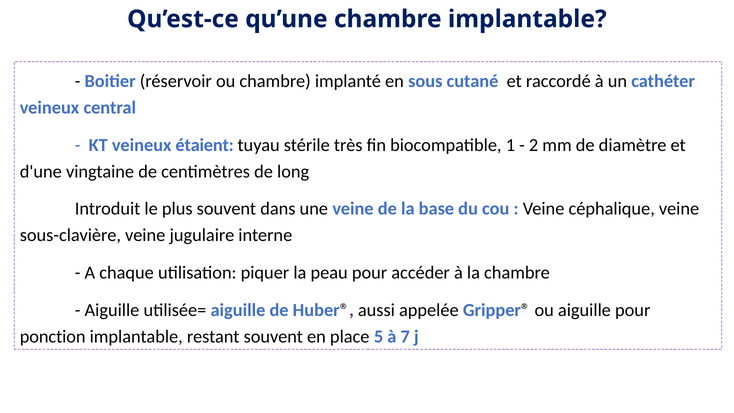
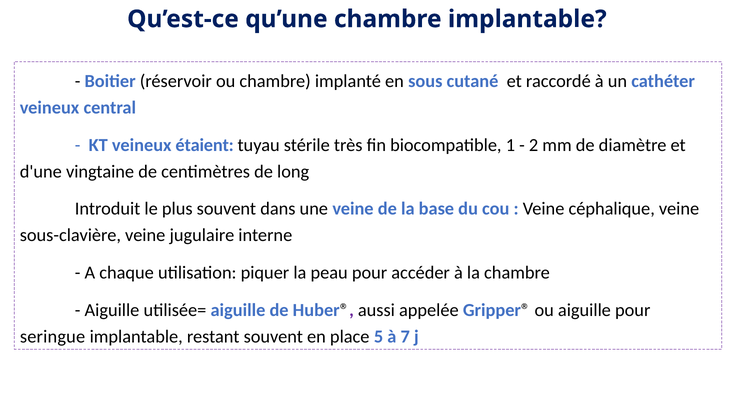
ponction: ponction -> seringue (53, 337)
